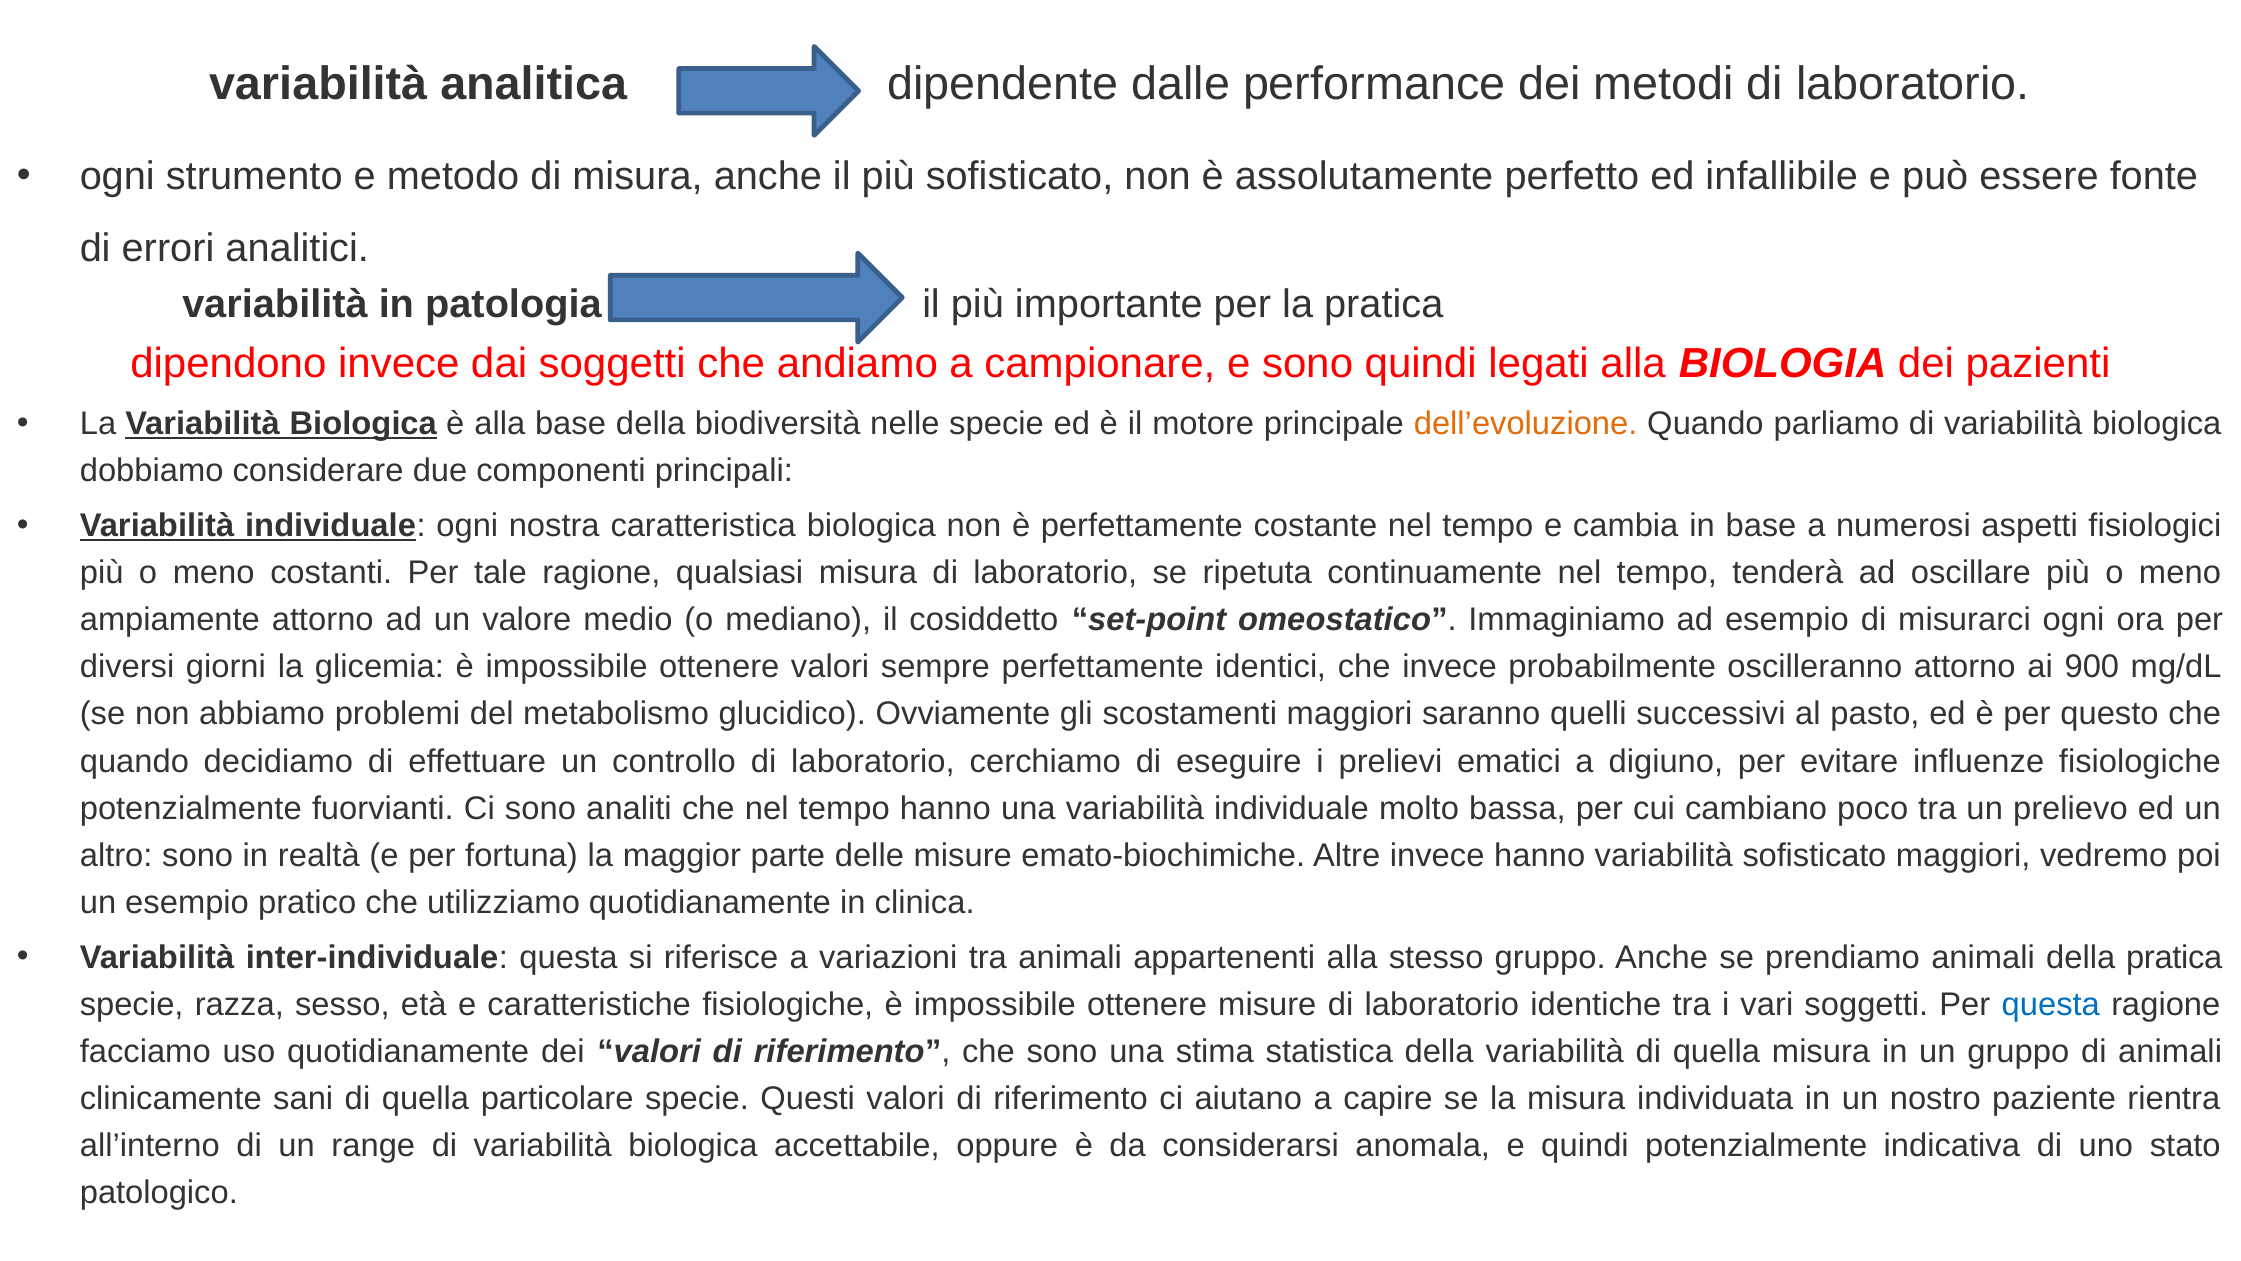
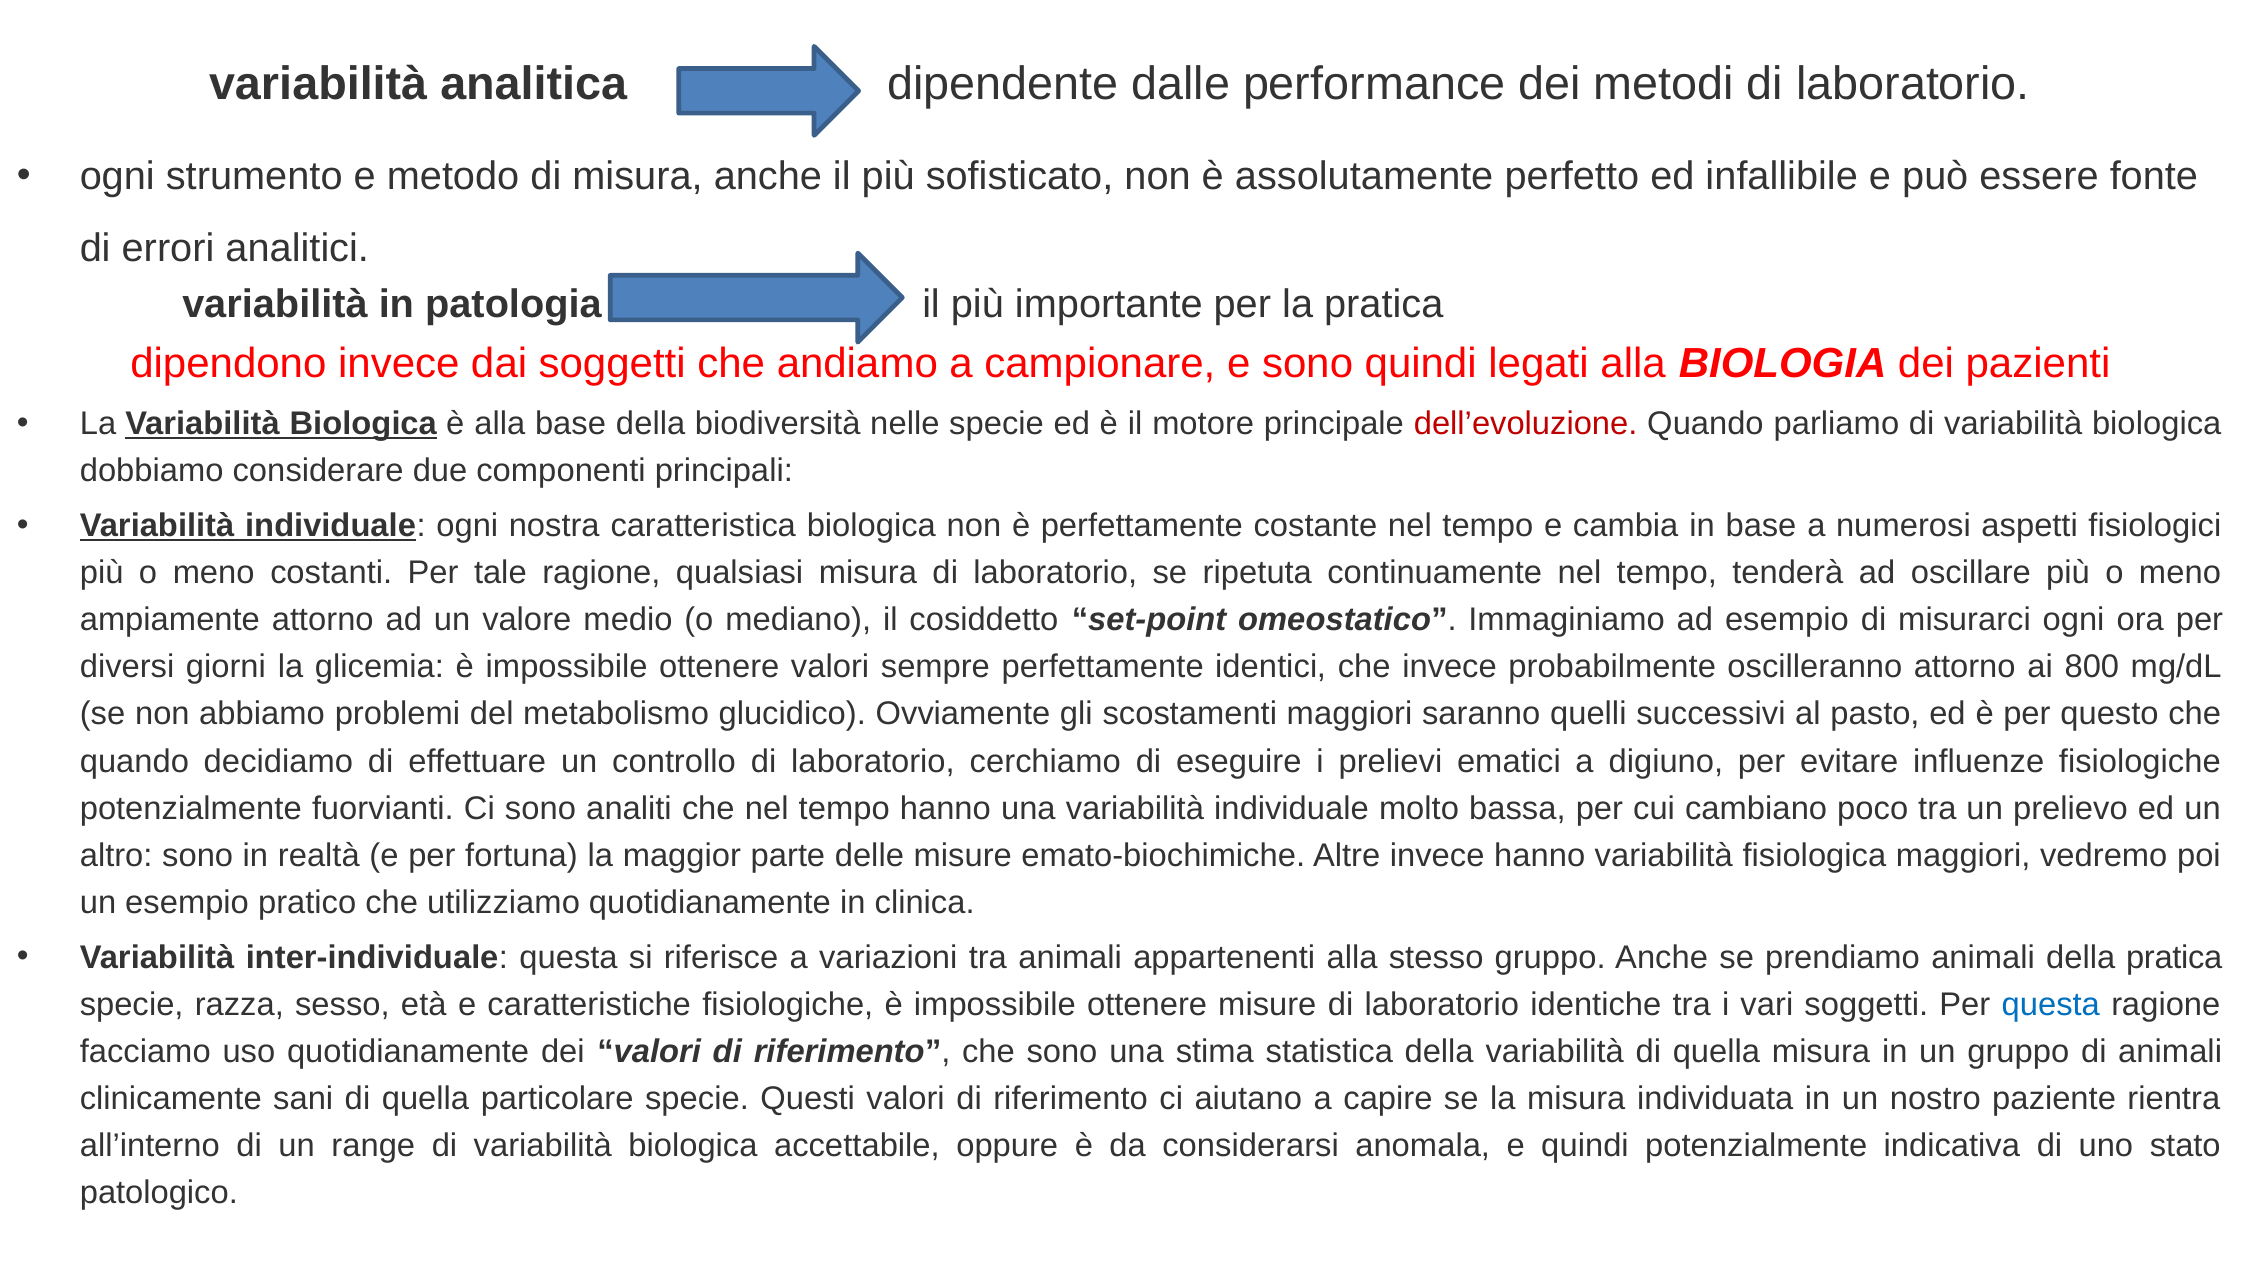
dell’evoluzione colour: orange -> red (1526, 424)
900: 900 -> 800 (2092, 667)
variabilità sofisticato: sofisticato -> fisiologica (1814, 855)
